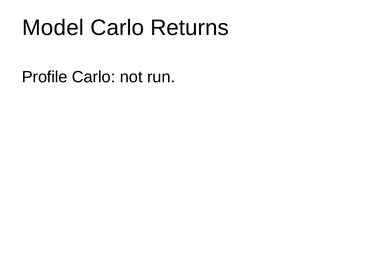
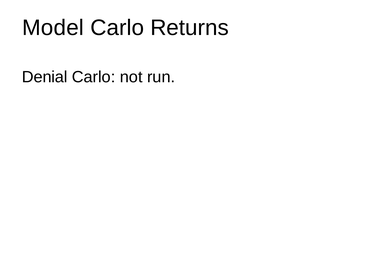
Profile: Profile -> Denial (45, 77)
